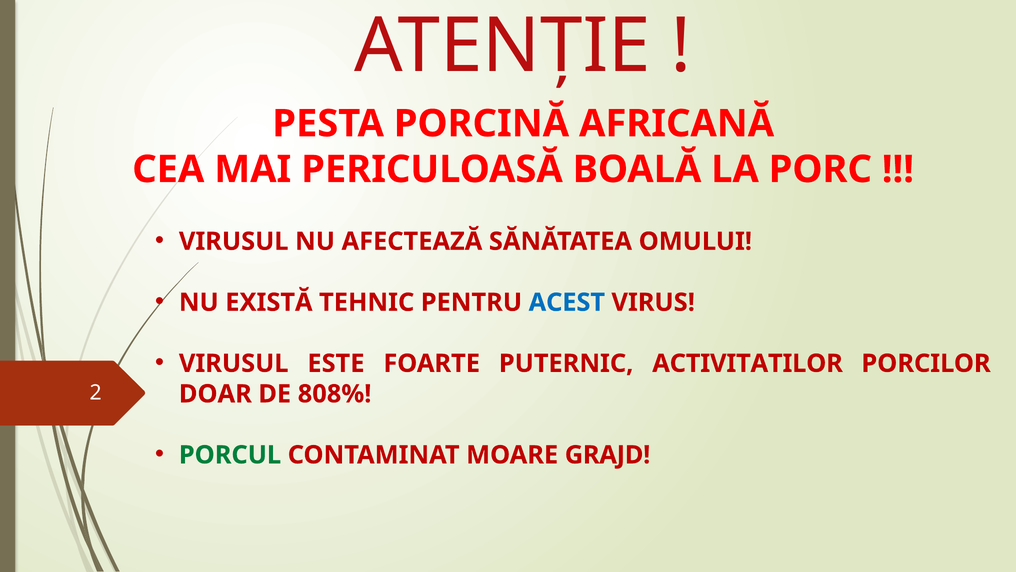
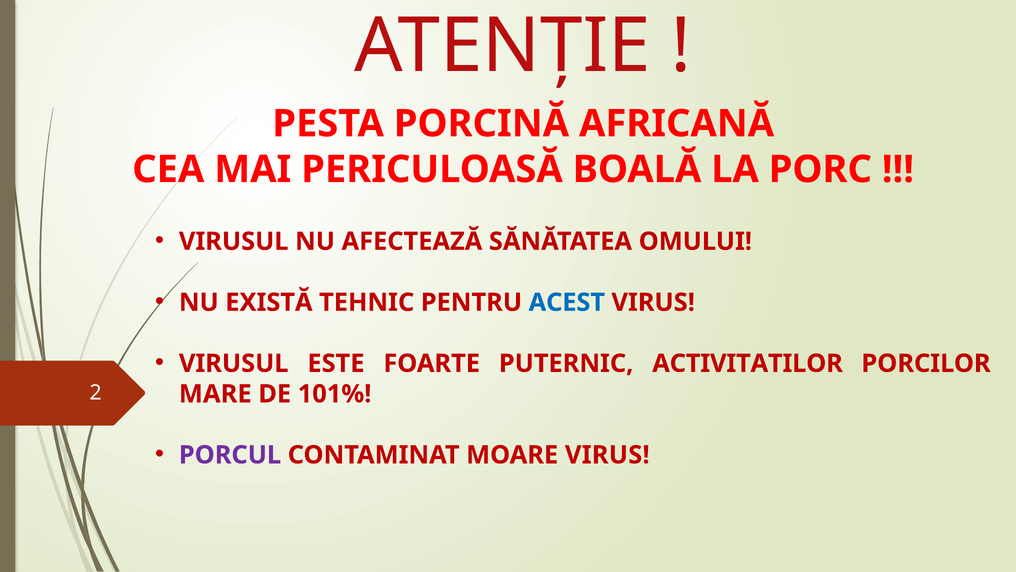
DOAR: DOAR -> MARE (215, 394)
808%: 808% -> 101% (335, 394)
PORCUL colour: green -> purple (230, 455)
MOARE GRAJD: GRAJD -> VIRUS (607, 455)
